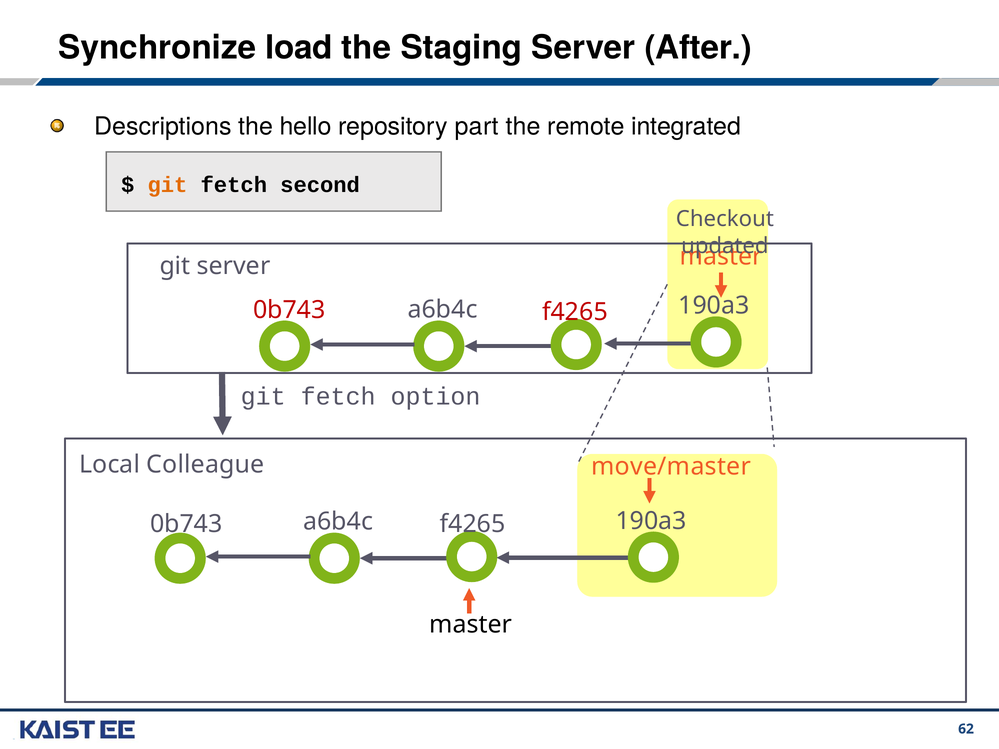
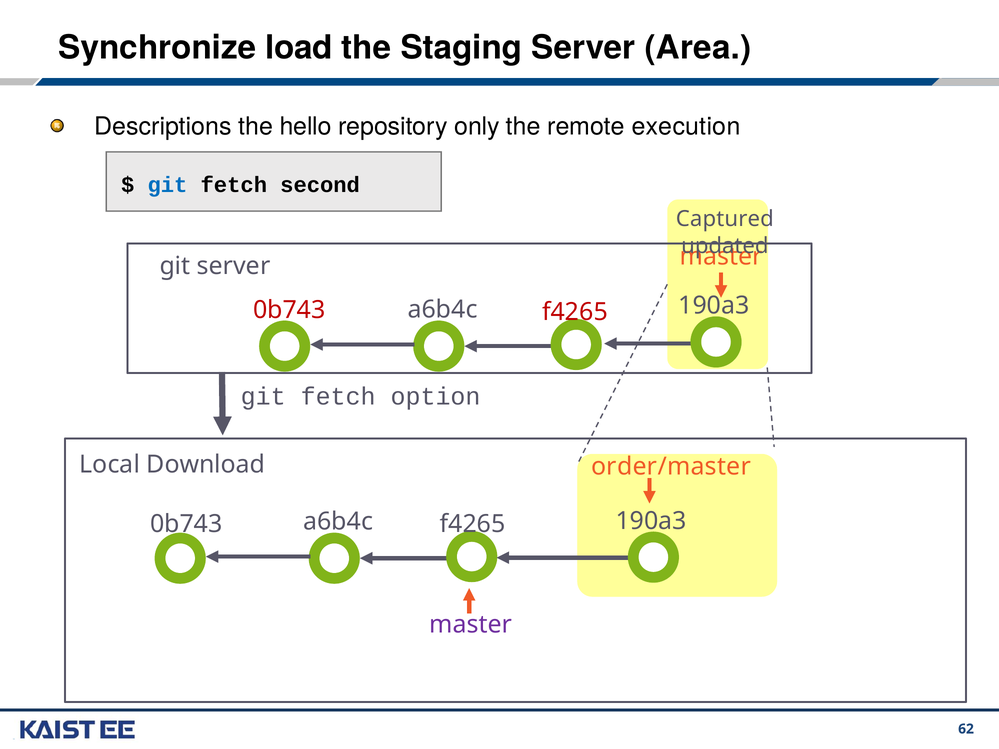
After: After -> Area (698, 48)
part: part -> only (477, 127)
integrated: integrated -> execution (686, 127)
git colour: orange -> blue (167, 185)
Checkout: Checkout -> Captured (725, 219)
Colleague: Colleague -> Download (206, 465)
move/master: move/master -> order/master (671, 467)
master colour: black -> purple (471, 625)
